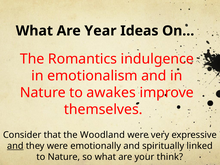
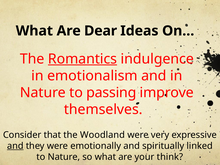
Year: Year -> Dear (101, 31)
Romantics underline: none -> present (82, 59)
awakes: awakes -> passing (111, 93)
